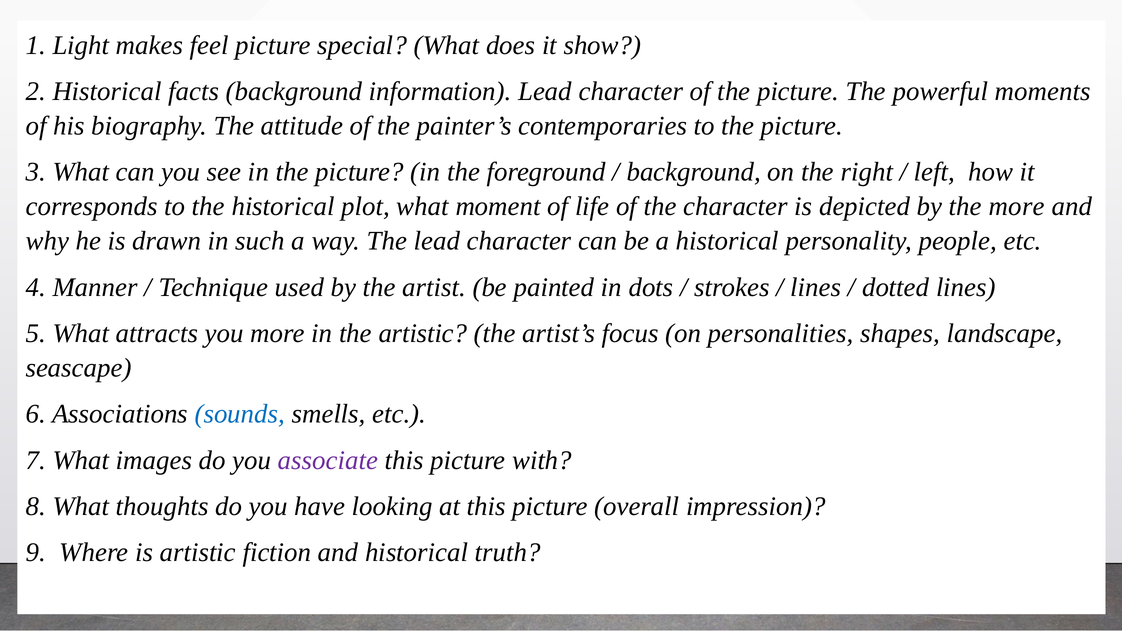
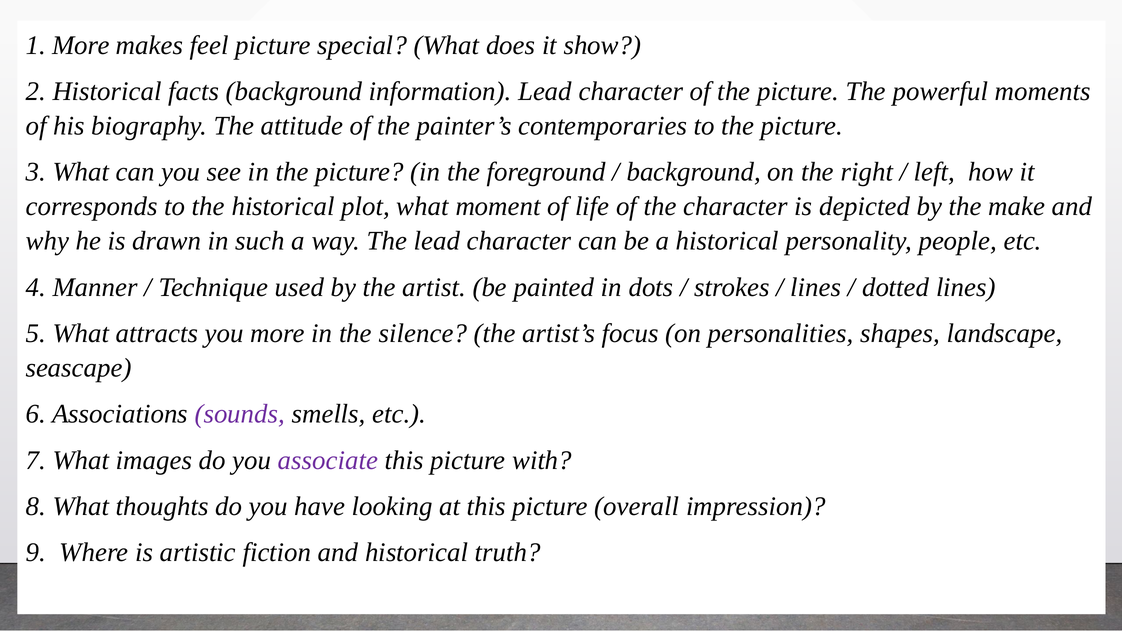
1 Light: Light -> More (81, 45)
the more: more -> make (1017, 207)
the artistic: artistic -> silence (423, 333)
sounds colour: blue -> purple (240, 414)
